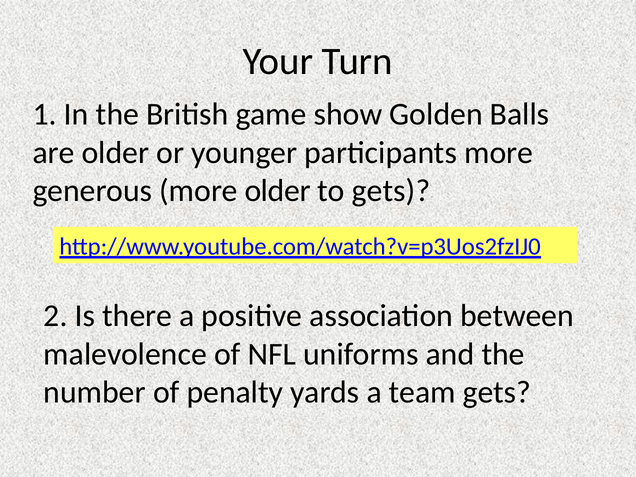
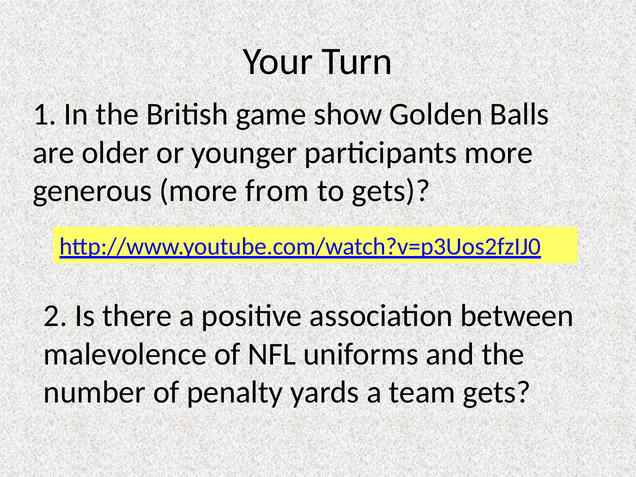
more older: older -> from (277, 191)
